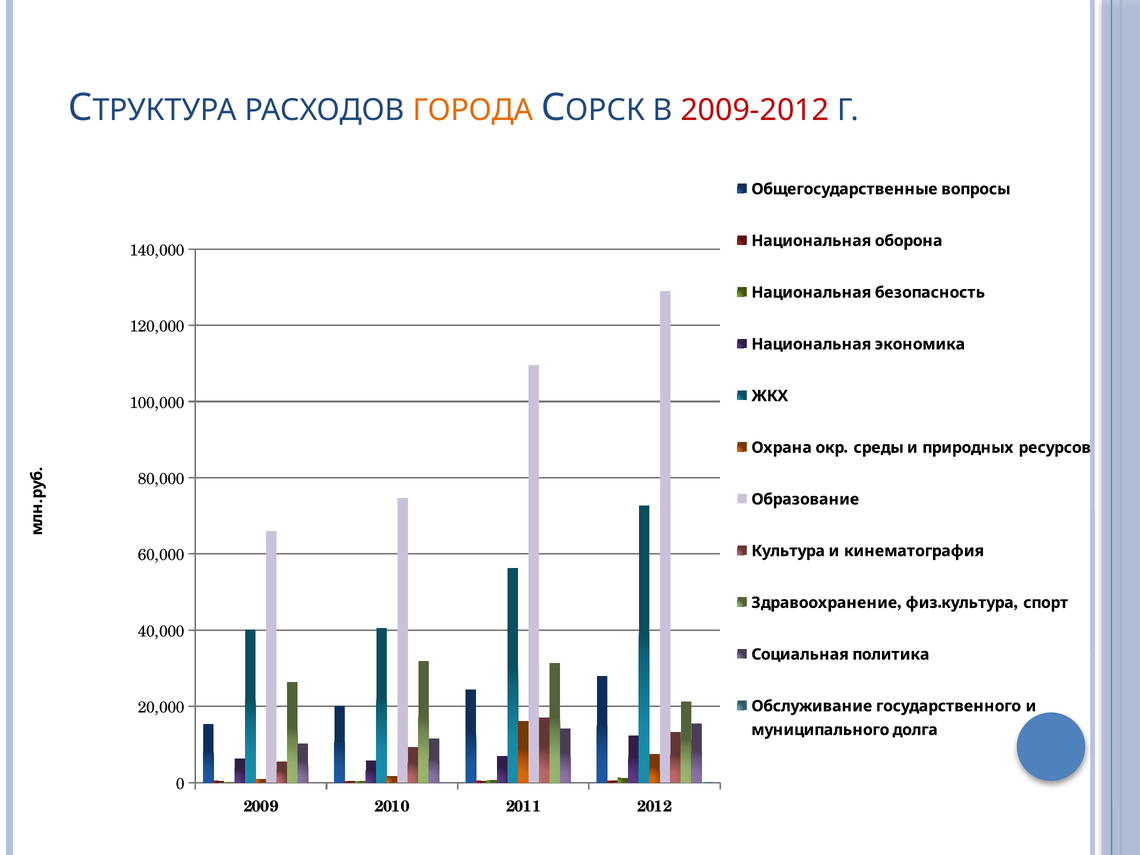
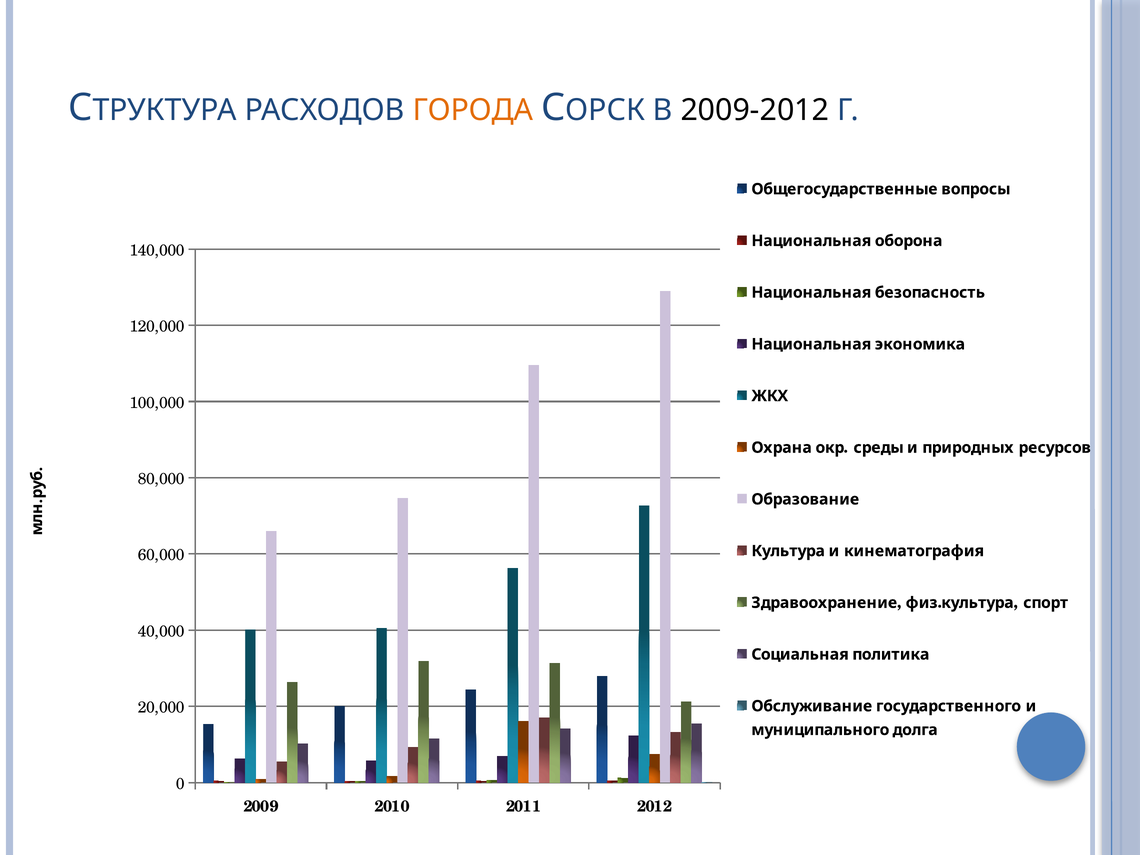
2009-2012 colour: red -> black (755, 110)
